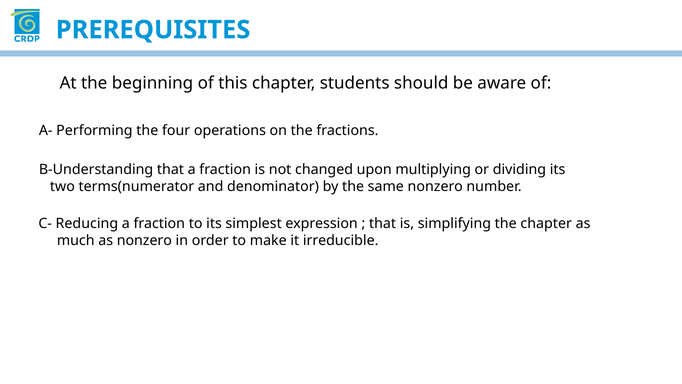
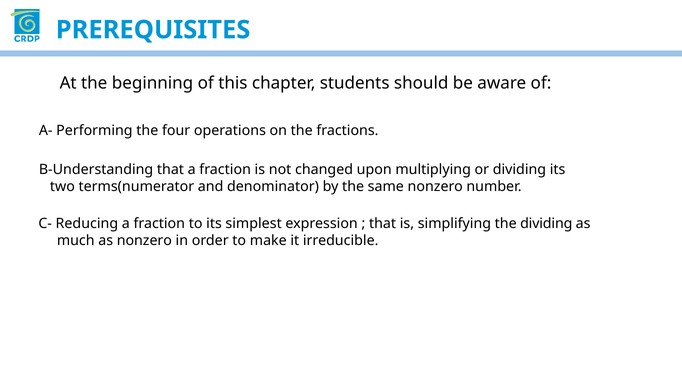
the chapter: chapter -> dividing (546, 223)
